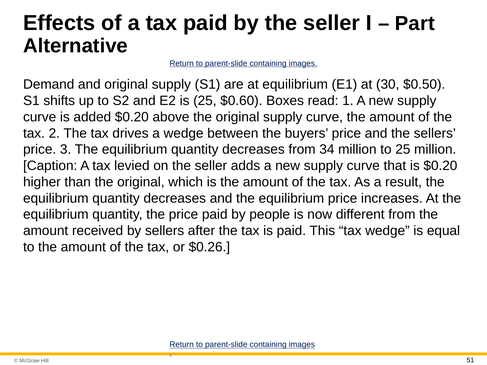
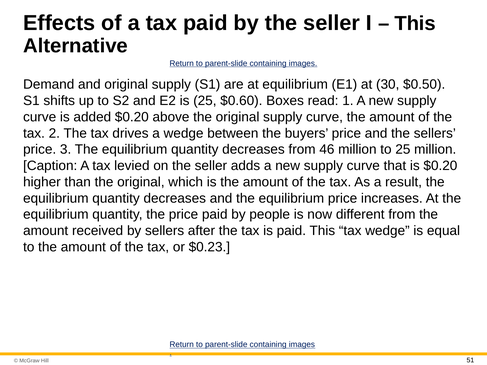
Part: Part -> This (415, 24)
34: 34 -> 46 (327, 150)
$0.26: $0.26 -> $0.23 (209, 247)
